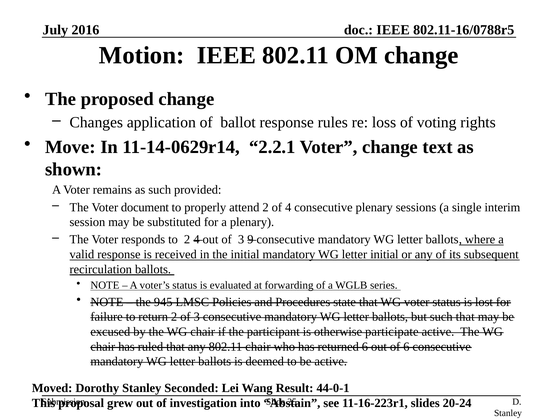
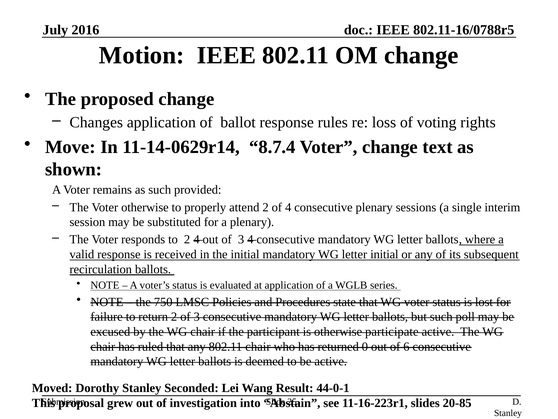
2.2.1: 2.2.1 -> 8.7.4 (272, 147)
Voter document: document -> otherwise (145, 207)
3 9: 9 -> 4 (250, 239)
at forwarding: forwarding -> application (289, 285)
945: 945 -> 750 (163, 302)
such that: that -> poll (465, 316)
returned 6: 6 -> 0 (365, 346)
20-24: 20-24 -> 20-85 (457, 403)
